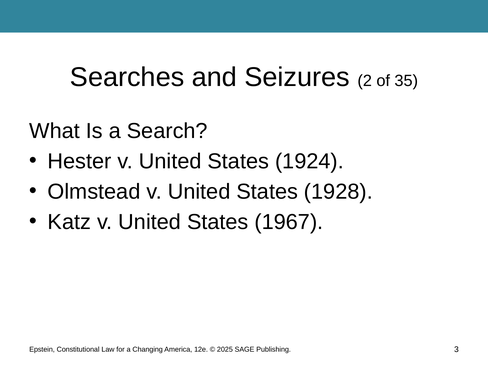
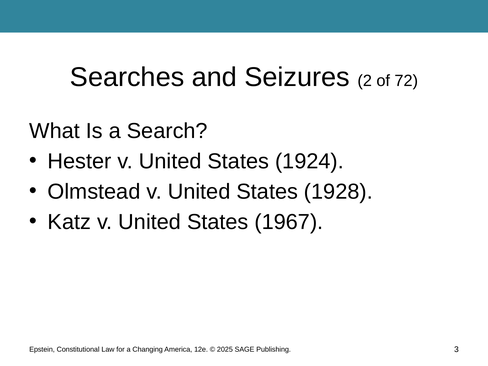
35: 35 -> 72 (406, 81)
